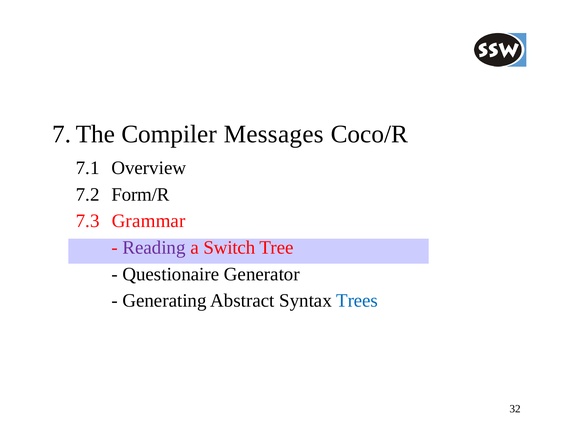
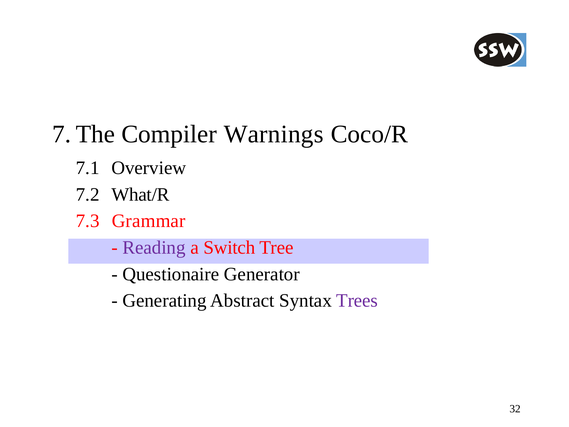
Messages: Messages -> Warnings (274, 134)
Form/R: Form/R -> What/R (140, 194)
Trees colour: blue -> purple (357, 301)
